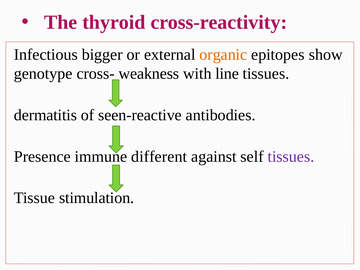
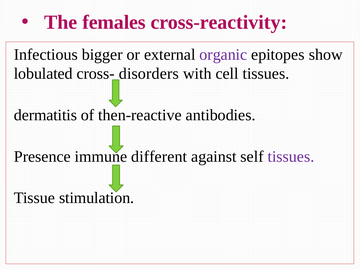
thyroid: thyroid -> females (114, 22)
organic colour: orange -> purple (223, 54)
genotype: genotype -> lobulated (43, 74)
weakness: weakness -> disorders (149, 74)
line: line -> cell (227, 74)
seen-reactive: seen-reactive -> then-reactive (140, 115)
